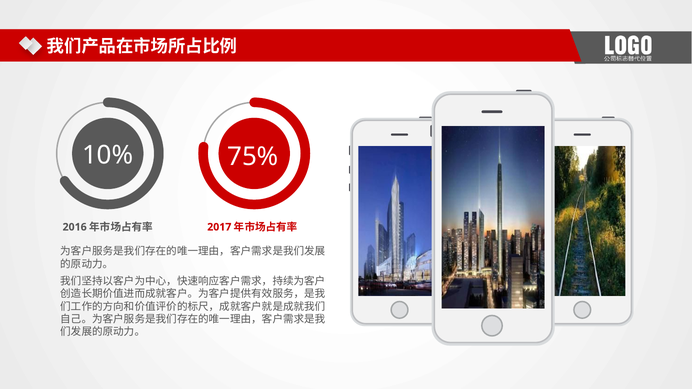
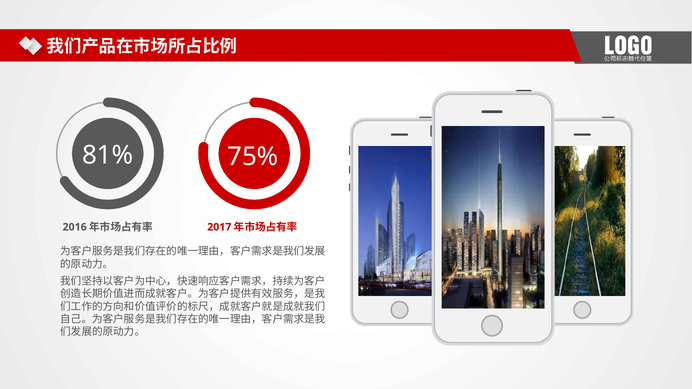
10%: 10% -> 81% (108, 155)
